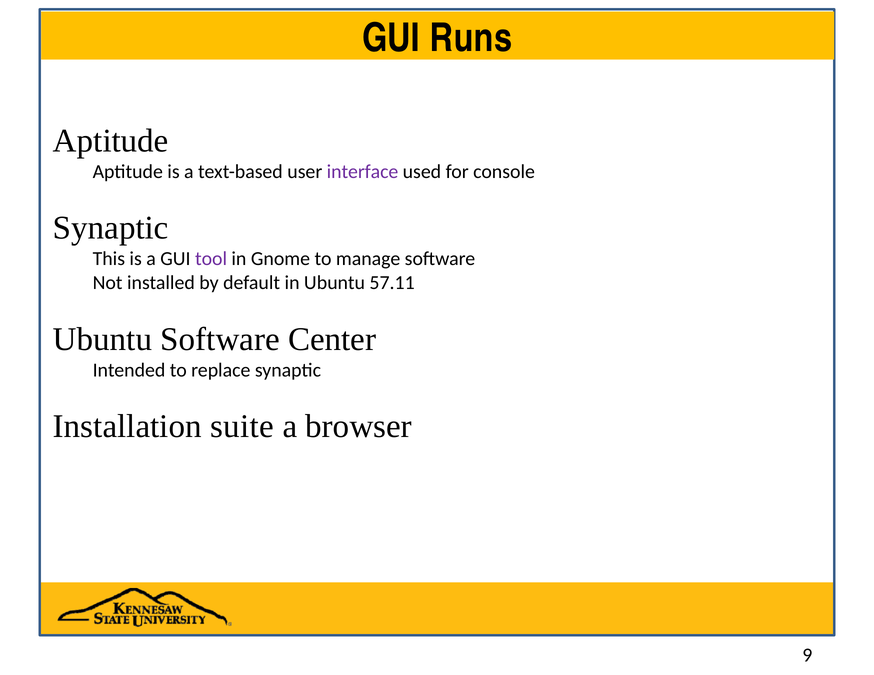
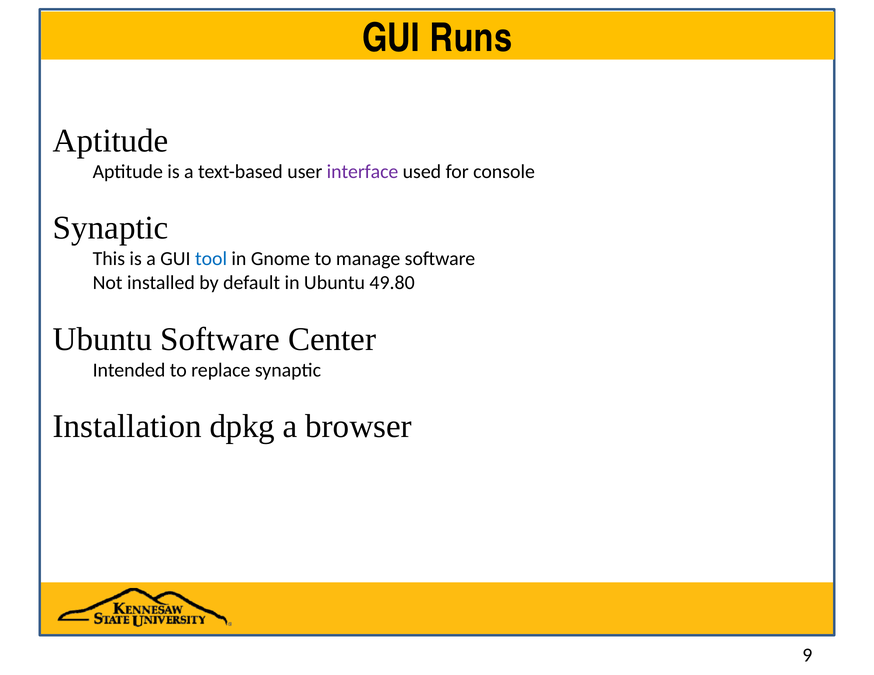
tool colour: purple -> blue (211, 259)
57.11: 57.11 -> 49.80 (392, 283)
suite: suite -> dpkg (242, 427)
